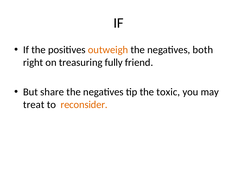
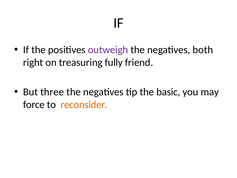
outweigh colour: orange -> purple (108, 50)
share: share -> three (52, 92)
toxic: toxic -> basic (168, 92)
treat: treat -> force (34, 105)
